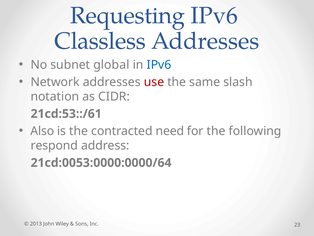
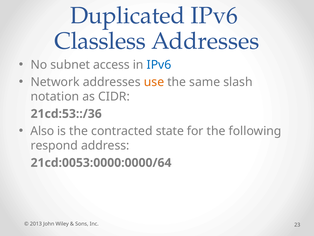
Requesting: Requesting -> Duplicated (128, 16)
global: global -> access (112, 65)
use colour: red -> orange (154, 82)
21cd:53::/61: 21cd:53::/61 -> 21cd:53::/36 (66, 114)
need: need -> state (170, 131)
